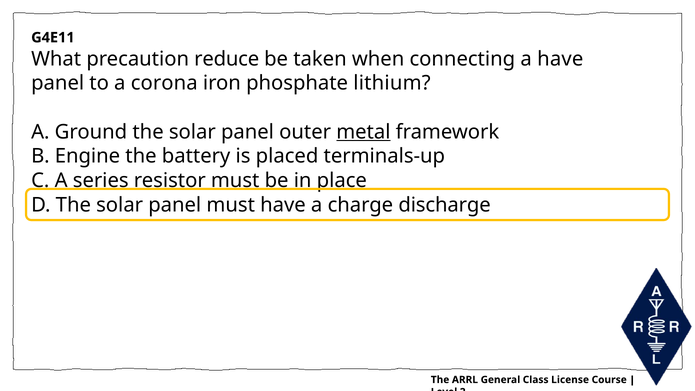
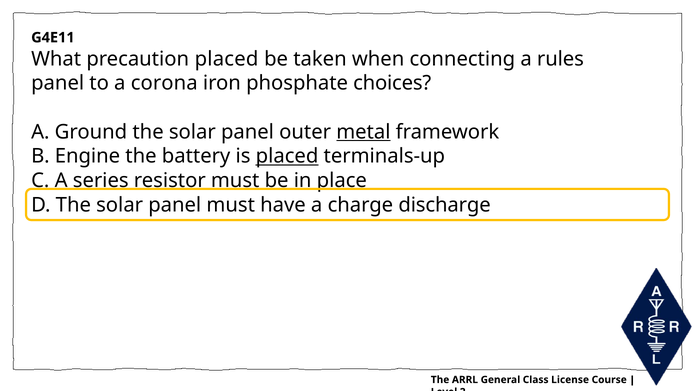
precaution reduce: reduce -> placed (227, 59)
a have: have -> rules (560, 59)
lithium: lithium -> choices (392, 83)
placed underline: none -> present (287, 156)
